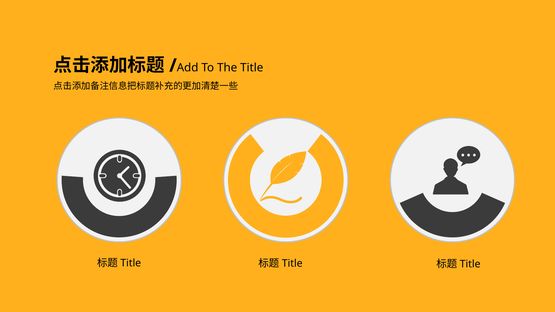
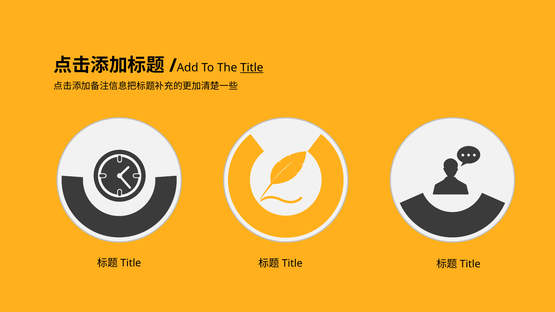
Title underline: none -> present (252, 68)
